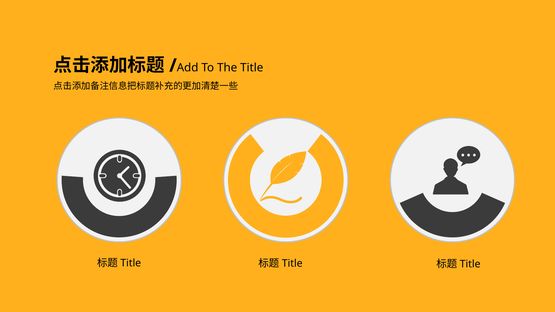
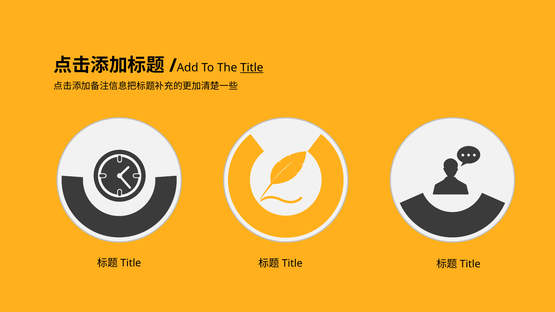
Title underline: none -> present (252, 68)
